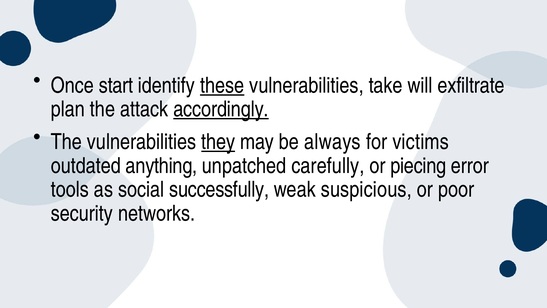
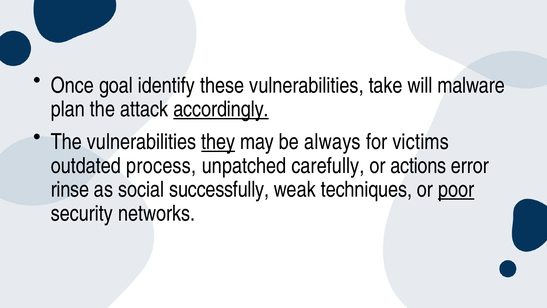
start: start -> goal (116, 85)
these underline: present -> none (222, 85)
exfiltrate: exfiltrate -> malware (471, 85)
anything: anything -> process (161, 166)
piecing: piecing -> actions (418, 166)
tools: tools -> rinse (70, 189)
suspicious: suspicious -> techniques (366, 189)
poor underline: none -> present (456, 189)
